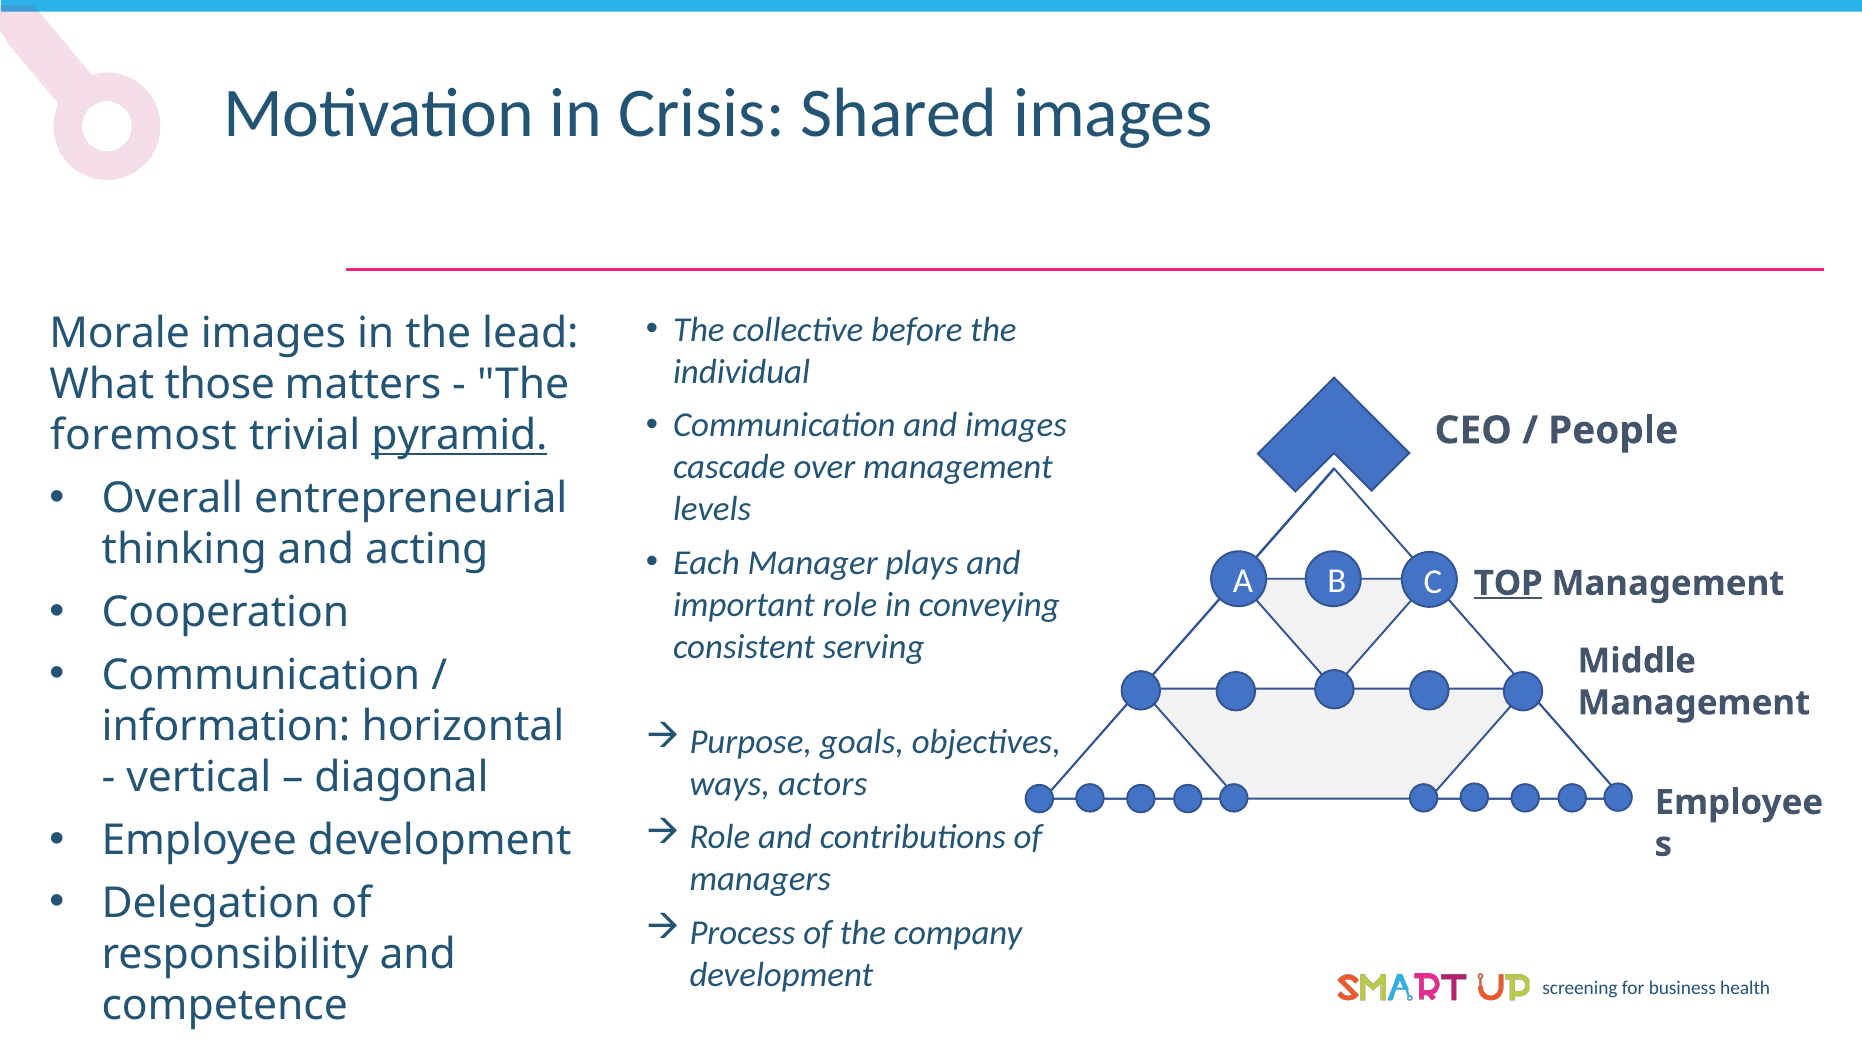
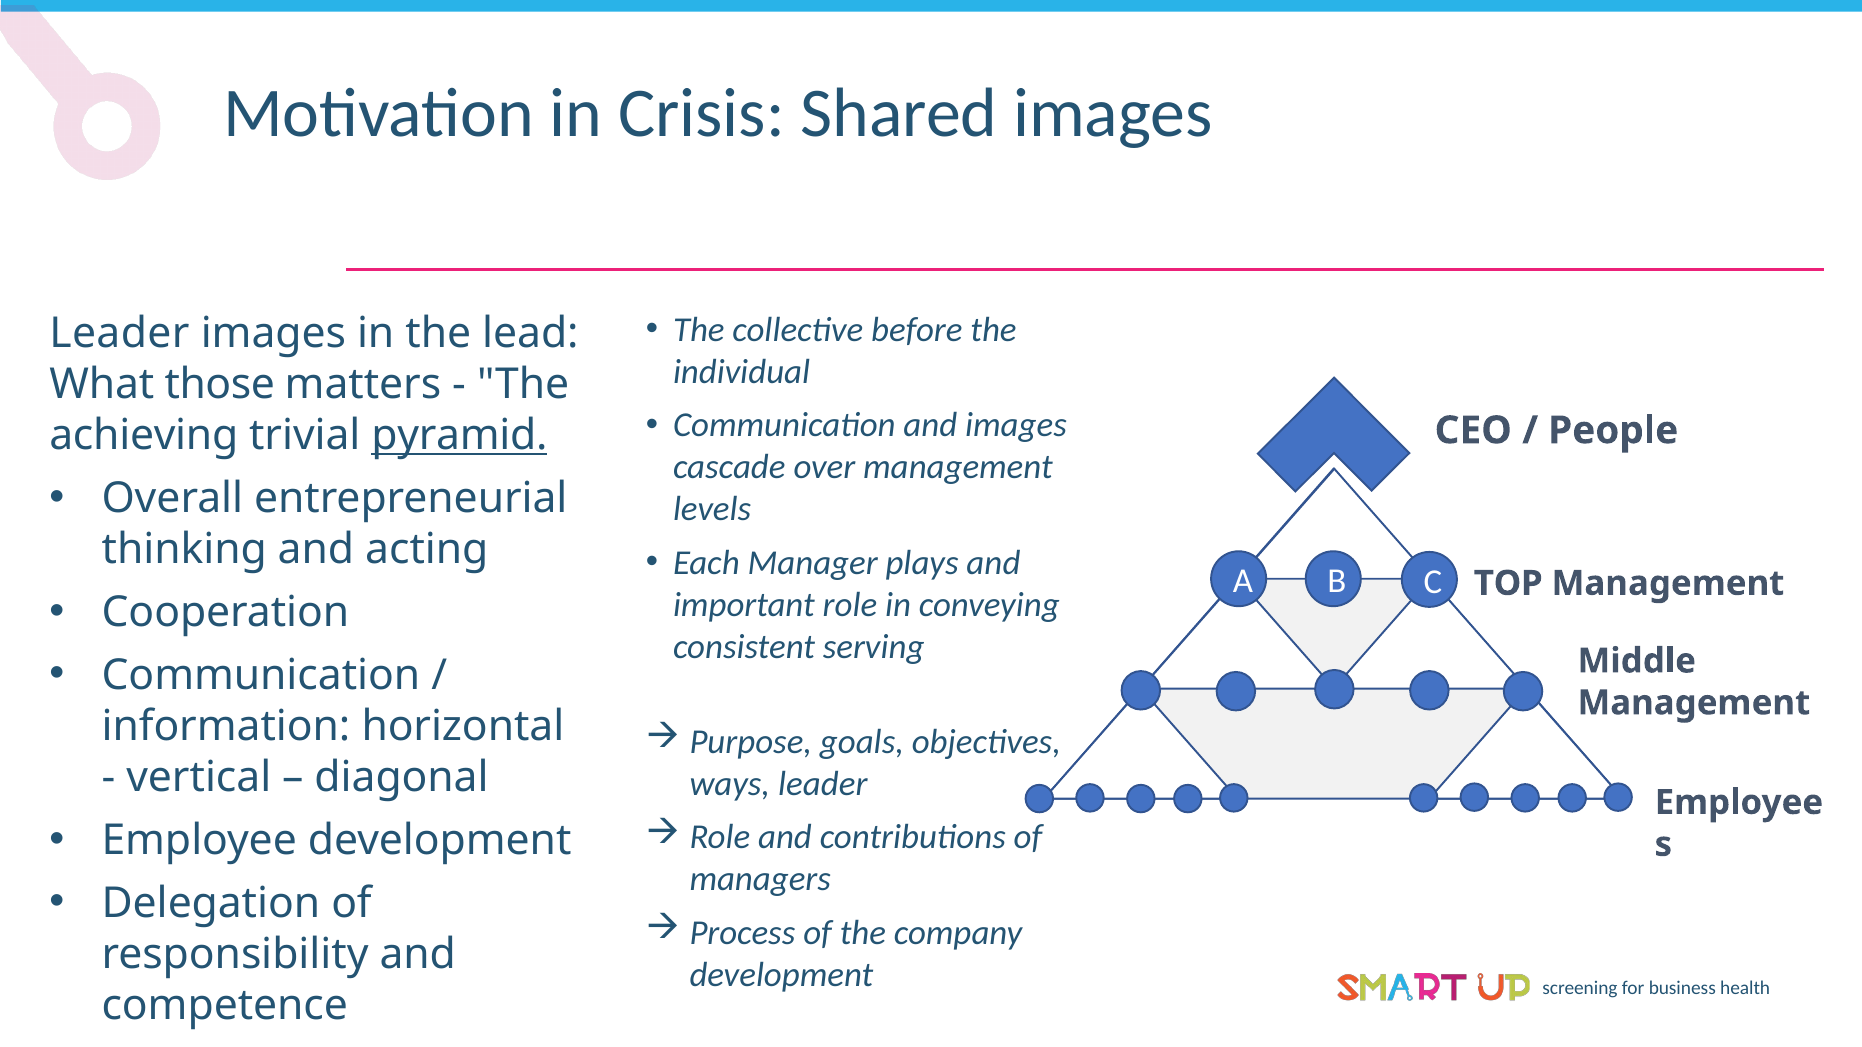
Morale: Morale -> Leader (119, 333)
foremost: foremost -> achieving (144, 436)
TOP underline: present -> none (1508, 584)
ways actors: actors -> leader (823, 784)
